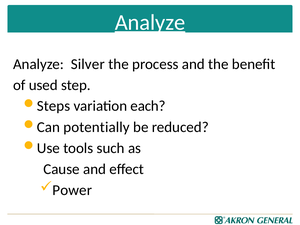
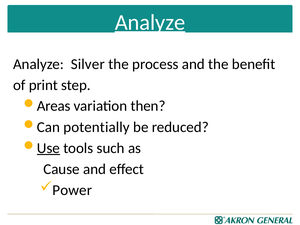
used: used -> print (43, 85)
Steps: Steps -> Areas (54, 106)
each: each -> then (148, 106)
Use underline: none -> present (48, 148)
